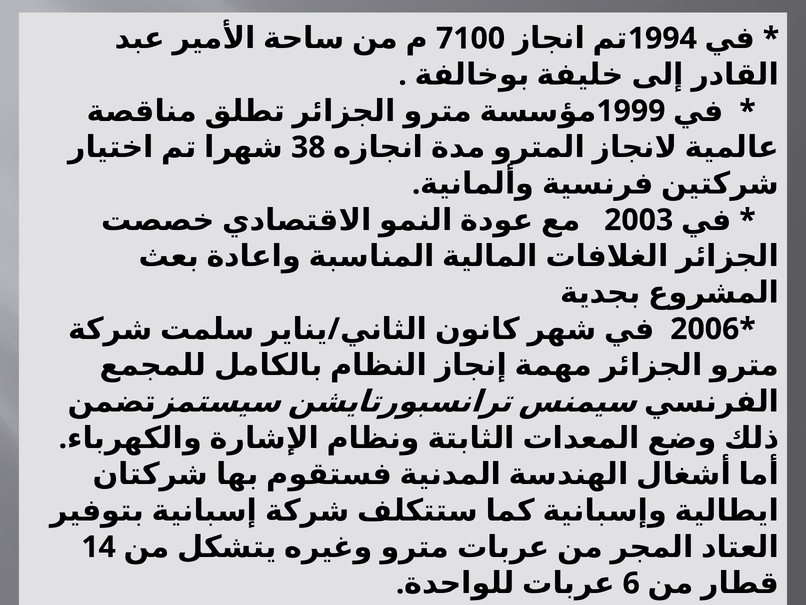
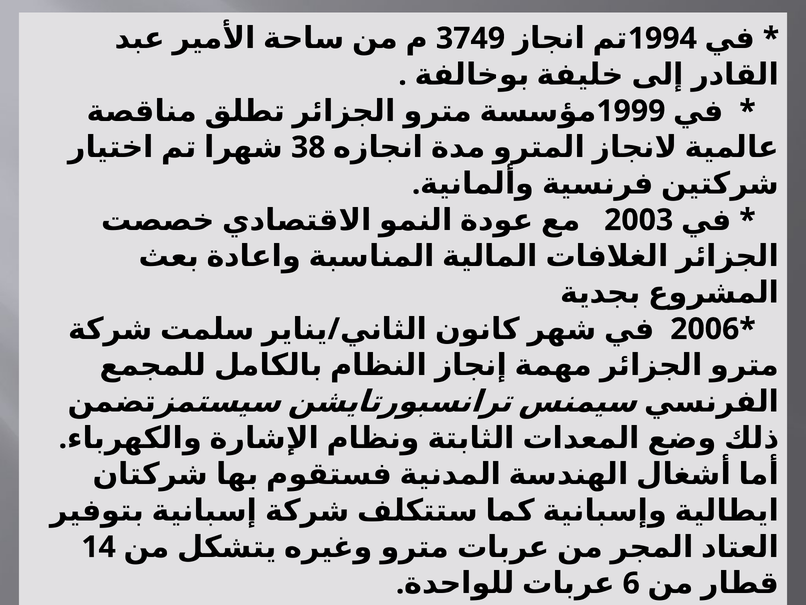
7100: 7100 -> 3749 (471, 38)
